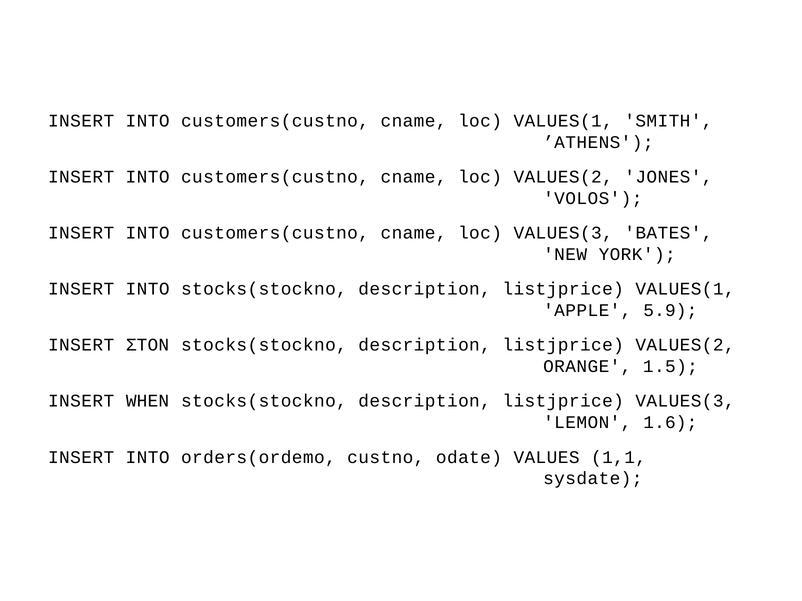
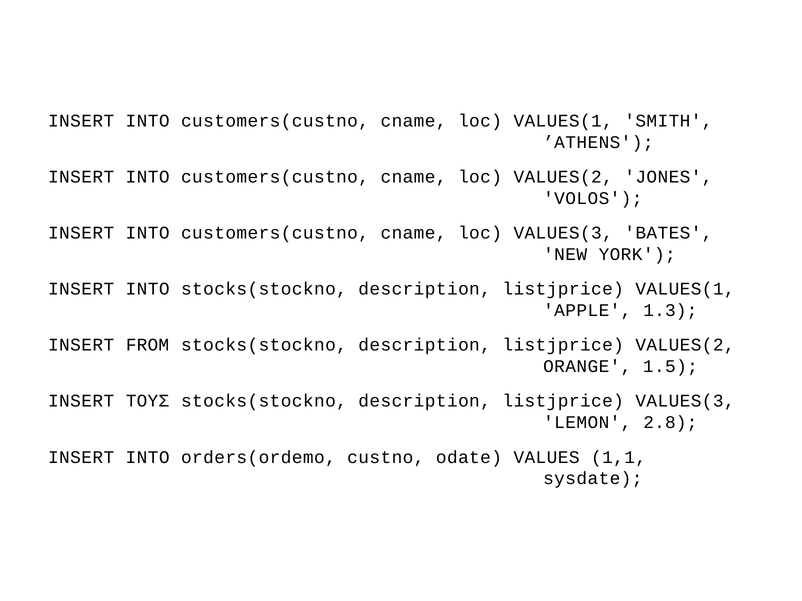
5.9: 5.9 -> 1.3 (670, 311)
ΣΤΟΝ: ΣΤΟΝ -> FROM (148, 345)
WHEN: WHEN -> ΤΟΥΣ (148, 401)
1.6: 1.6 -> 2.8 (670, 423)
